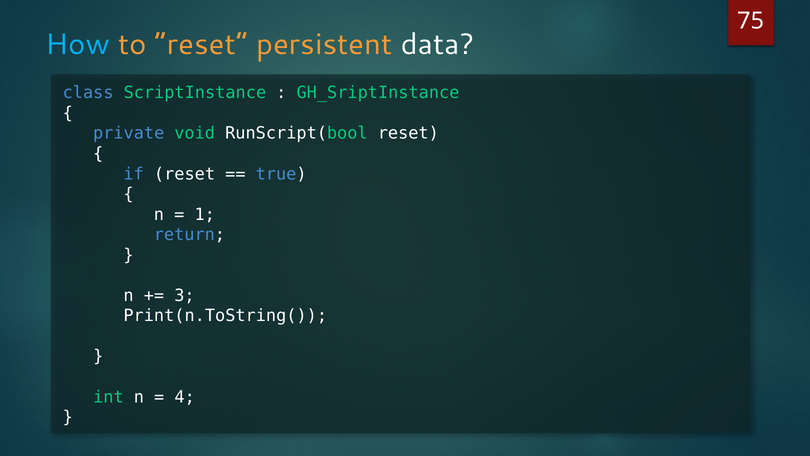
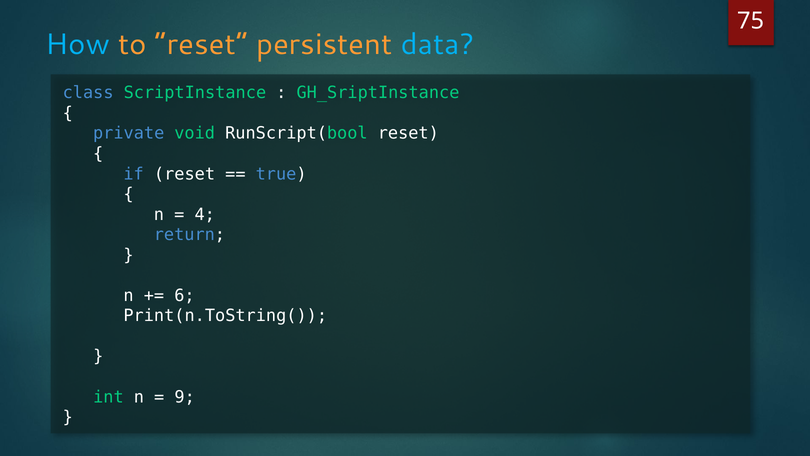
data colour: white -> light blue (438, 44)
1: 1 -> 4 (205, 214)
3: 3 -> 6 (184, 295)
4: 4 -> 9 (185, 397)
